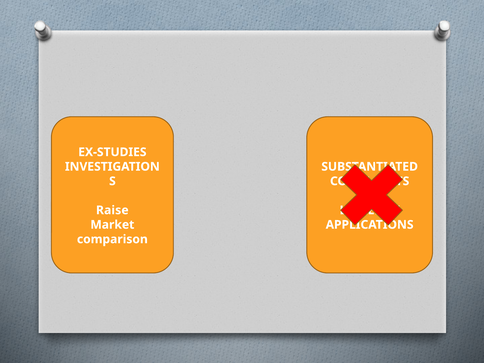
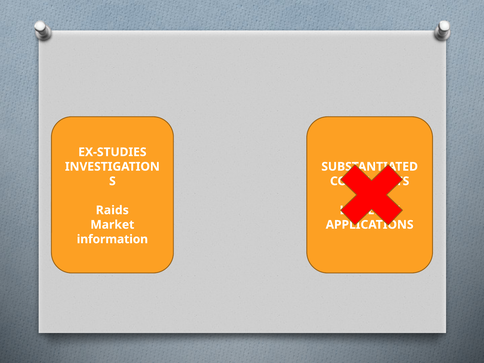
Raise: Raise -> Raids (112, 210)
comparison: comparison -> information (112, 239)
